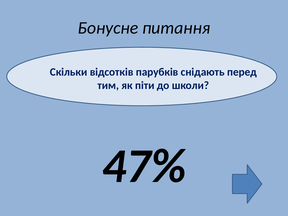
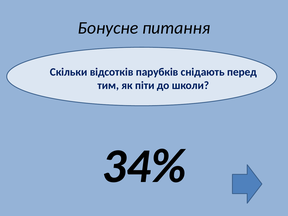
47%: 47% -> 34% (144, 166)
